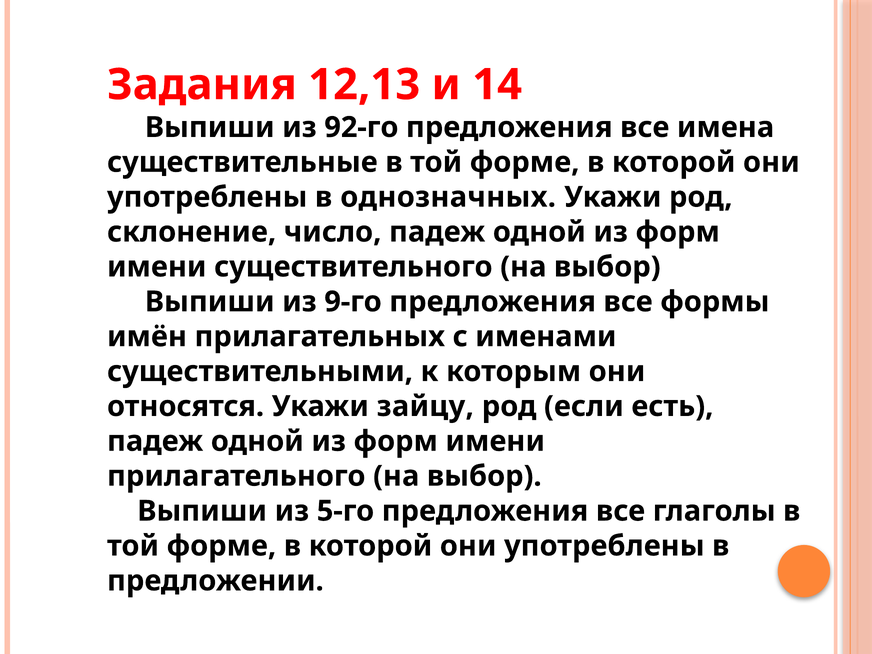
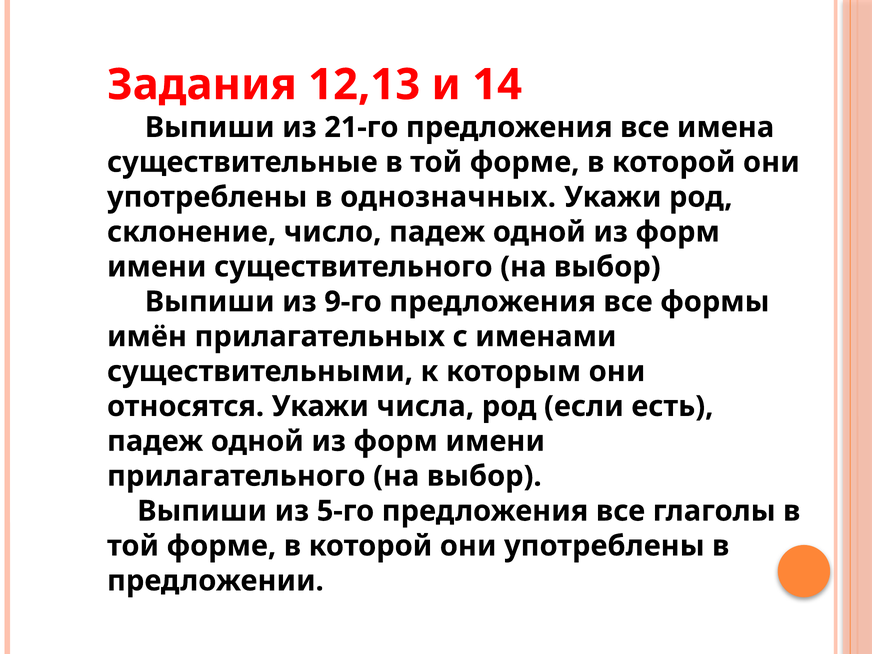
92-го: 92-го -> 21-го (361, 127)
зайцу: зайцу -> числа (425, 406)
